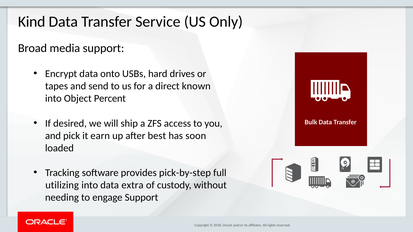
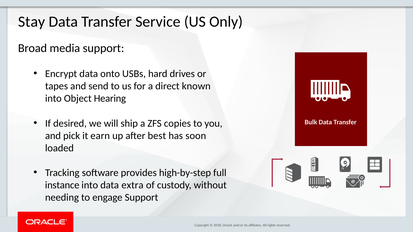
Kind: Kind -> Stay (32, 22)
Percent: Percent -> Hearing (110, 99)
access: access -> copies (177, 124)
pick-by-step: pick-by-step -> high-by-step (185, 173)
utilizing: utilizing -> instance (62, 185)
